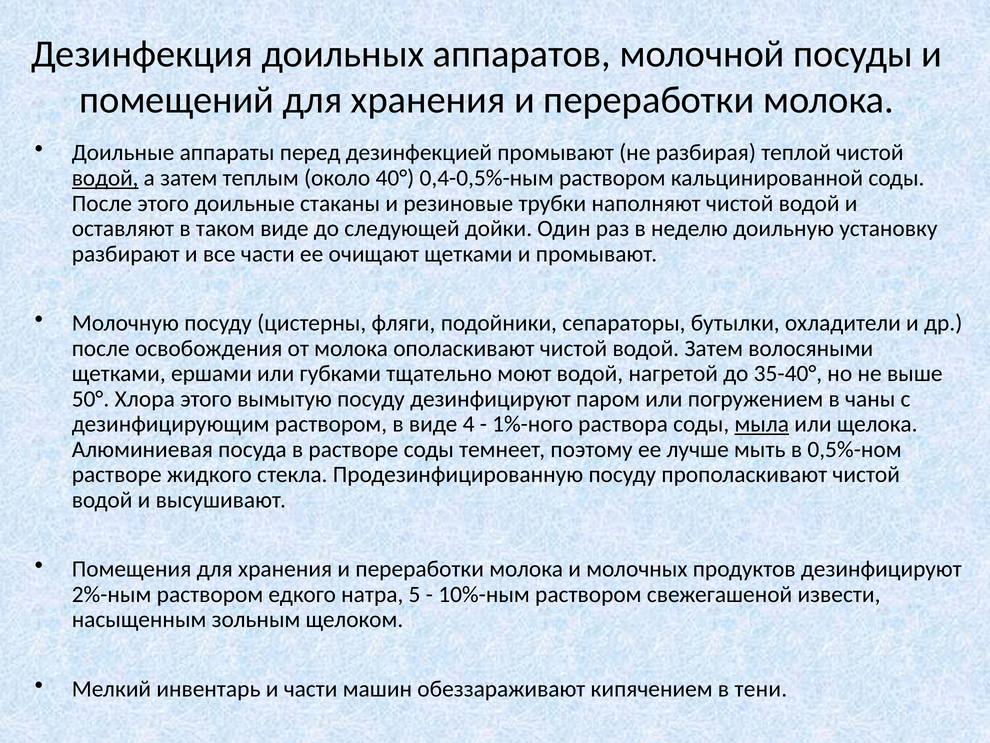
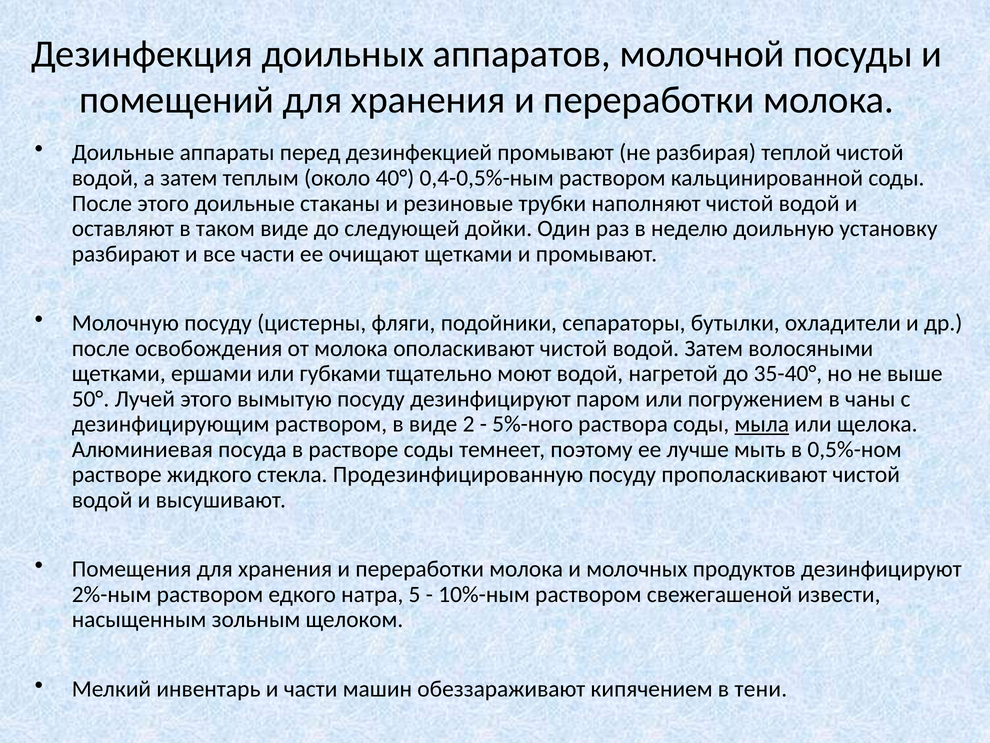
водой underline: present -> none (105, 178)
Хлора: Хлора -> Лучей (145, 399)
4: 4 -> 2 (469, 424)
1%-ного: 1%-ного -> 5%-ного (533, 424)
